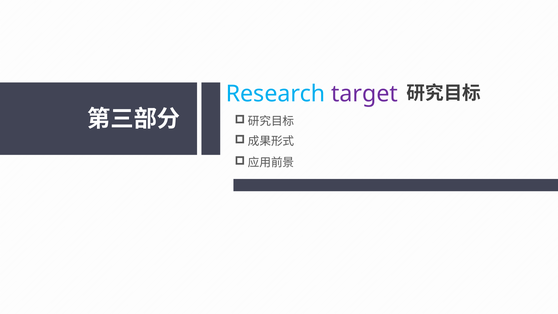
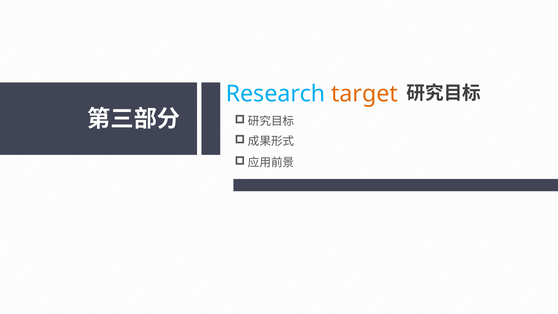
target colour: purple -> orange (365, 94)
